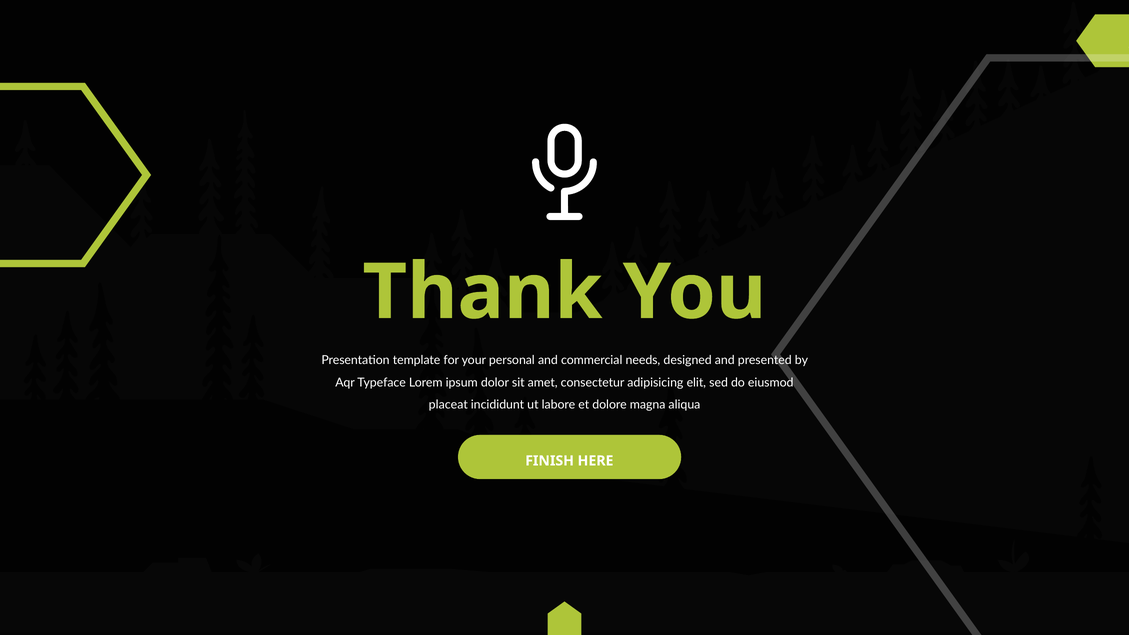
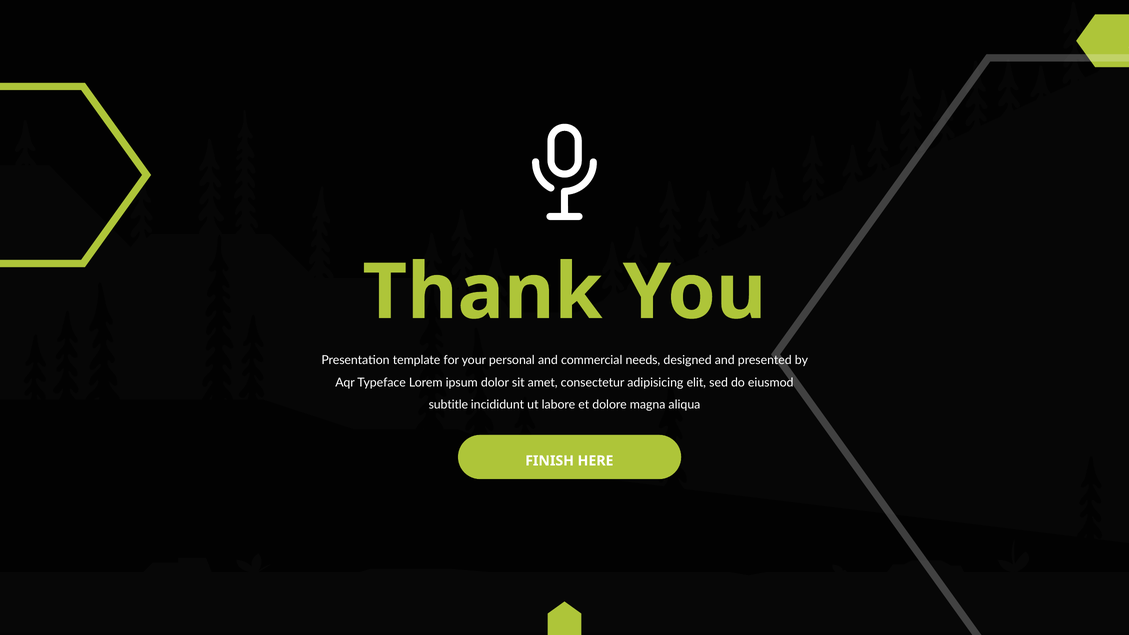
placeat: placeat -> subtitle (448, 405)
